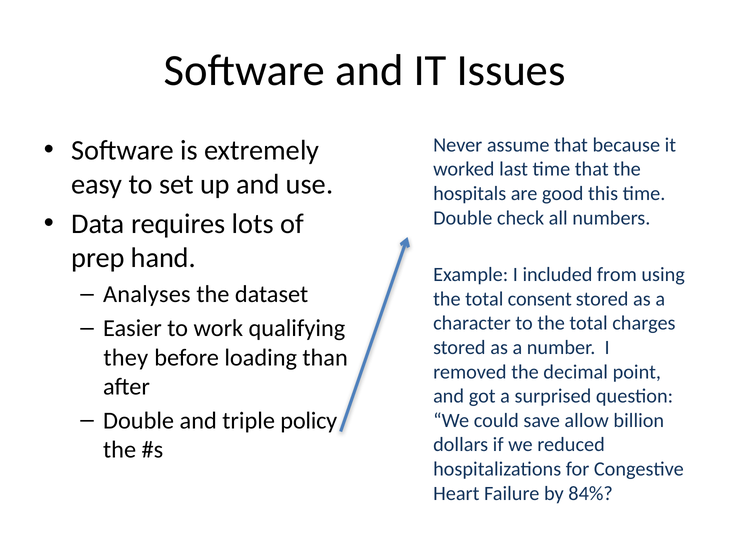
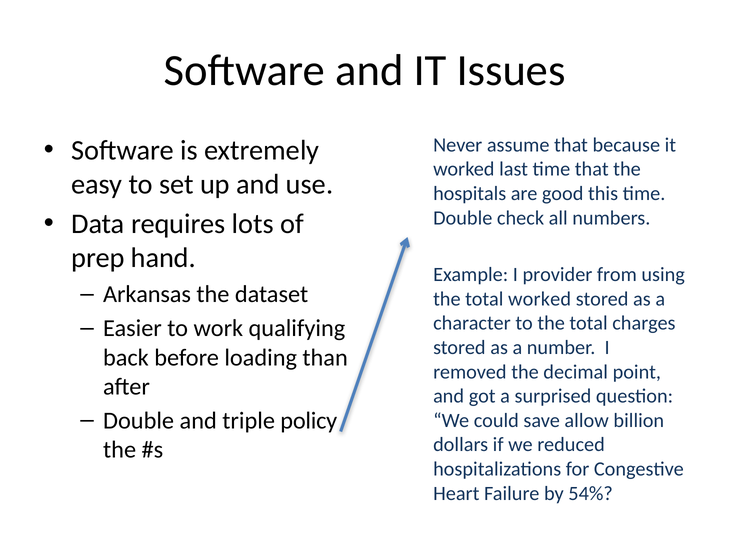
included: included -> provider (557, 275)
Analyses: Analyses -> Arkansas (147, 295)
total consent: consent -> worked (540, 299)
they: they -> back (126, 358)
84%: 84% -> 54% (591, 494)
